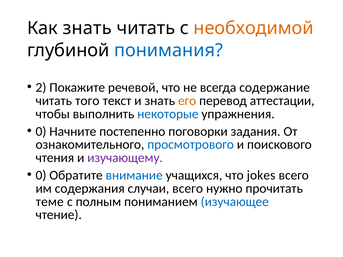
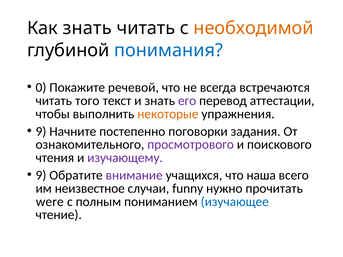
2: 2 -> 0 (41, 88)
содержание: содержание -> встречаются (275, 88)
его colour: orange -> purple (187, 101)
некоторые colour: blue -> orange (168, 114)
0: 0 -> 9 (41, 132)
просмотрового colour: blue -> purple (191, 145)
0: 0 -> 9 (41, 175)
внимание colour: blue -> purple (134, 175)
jokes: jokes -> наша (261, 175)
содержания: содержания -> неизвестное (90, 189)
случаи всего: всего -> funny (188, 189)
теме: теме -> were (50, 202)
